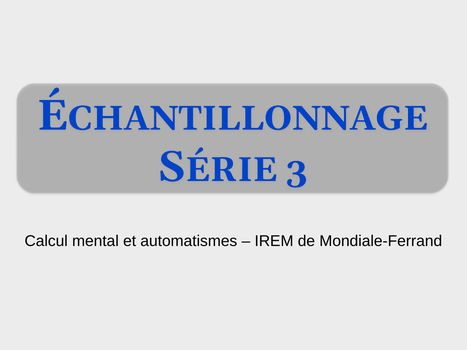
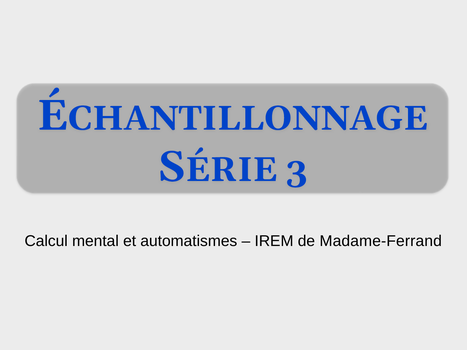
Mondiale-Ferrand: Mondiale-Ferrand -> Madame-Ferrand (381, 241)
